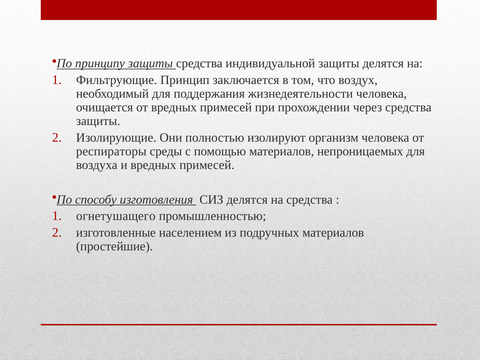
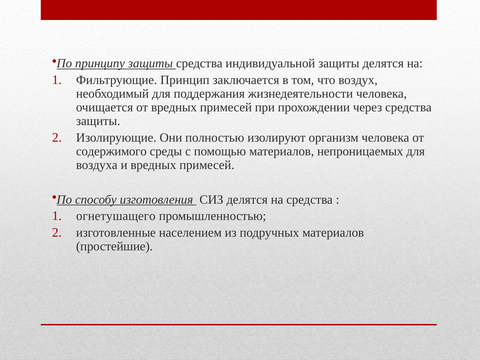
респираторы: респираторы -> содержимого (111, 151)
